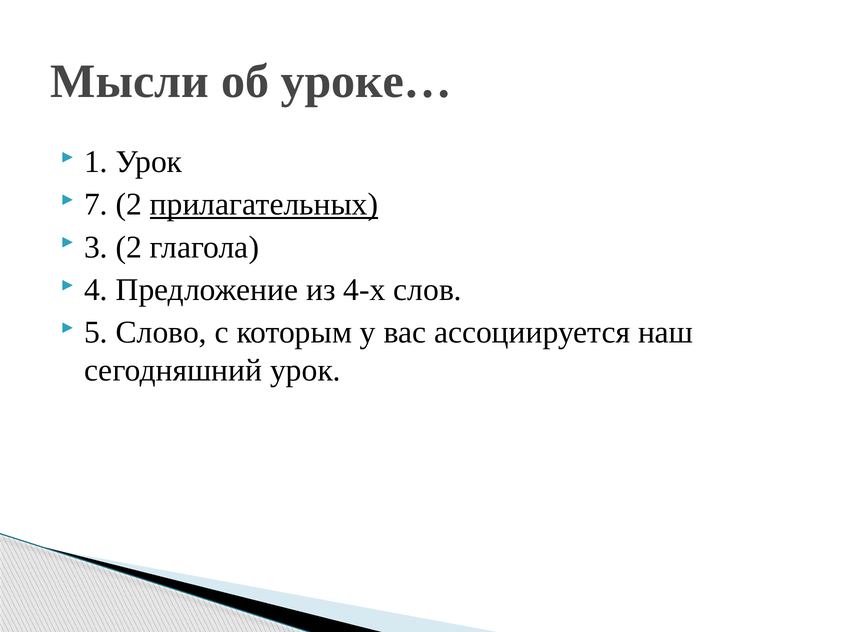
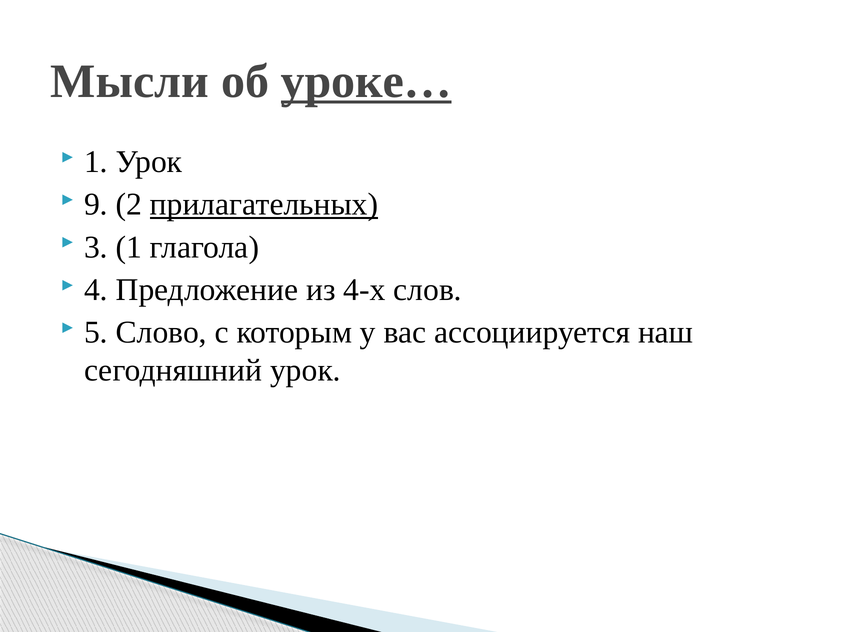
уроке… underline: none -> present (366, 81)
7: 7 -> 9 (96, 205)
3 2: 2 -> 1 (129, 247)
